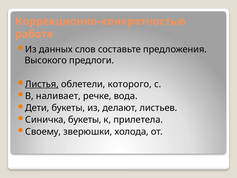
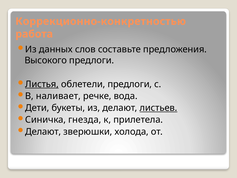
облетели которого: которого -> предлоги (130, 84)
листьев underline: none -> present (158, 108)
Синичка букеты: букеты -> гнезда (85, 120)
Своему: Своему -> Делают (43, 131)
